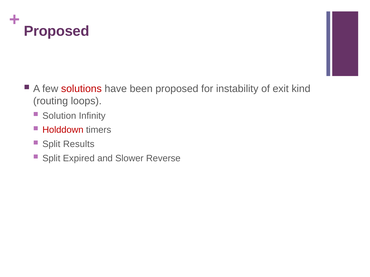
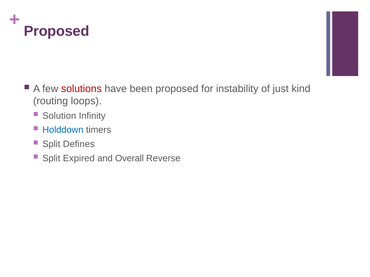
exit: exit -> just (281, 89)
Holddown colour: red -> blue (63, 130)
Results: Results -> Defines (79, 144)
Slower: Slower -> Overall (129, 159)
